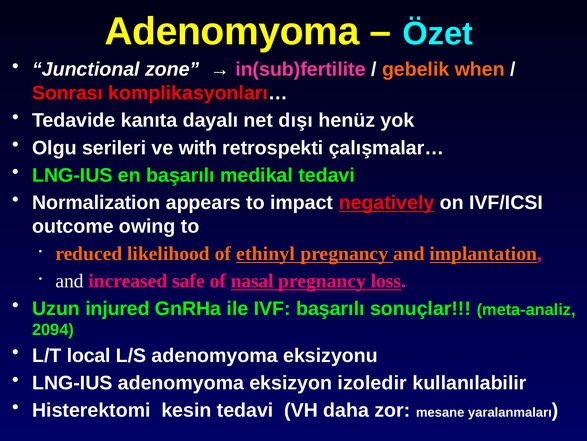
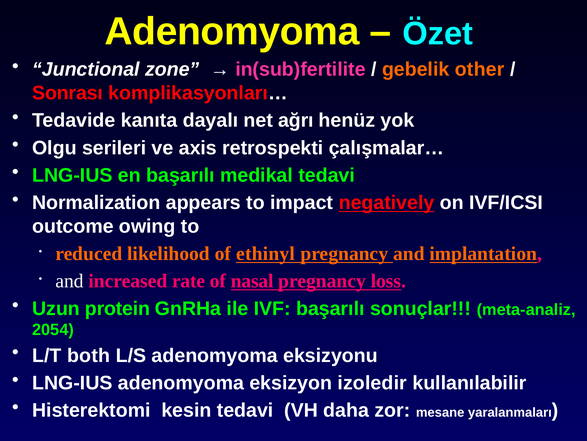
when: when -> other (480, 69)
dışı: dışı -> ağrı (296, 120)
with: with -> axis (198, 148)
safe: safe -> rate (189, 281)
injured: injured -> protein (118, 308)
2094: 2094 -> 2054 (53, 329)
local: local -> both (89, 355)
